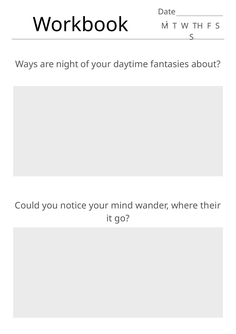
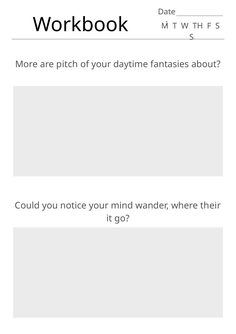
Ways: Ways -> More (26, 64)
night: night -> pitch (67, 64)
